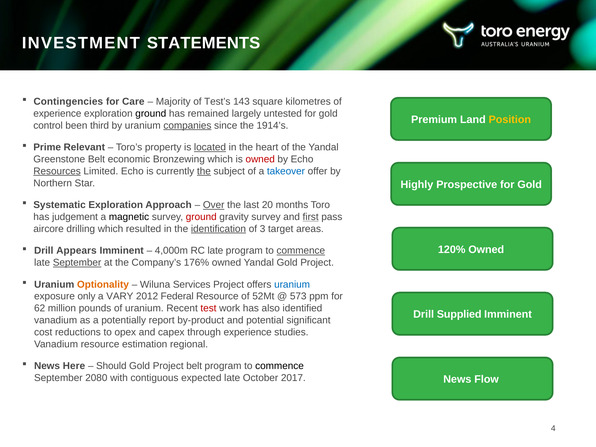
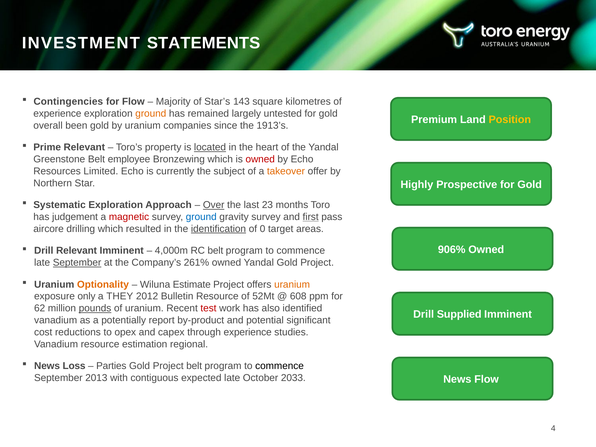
for Care: Care -> Flow (133, 102)
Test’s: Test’s -> Star’s (217, 102)
ground colour: black -> orange (151, 114)
control: control -> overall (48, 125)
been third: third -> gold (100, 125)
companies underline: present -> none (187, 125)
1914’s: 1914’s -> 1913’s (272, 125)
economic: economic -> employee (129, 159)
Resources underline: present -> none (57, 171)
the underline: present -> none (204, 171)
takeover colour: blue -> orange (286, 171)
20: 20 -> 23 (267, 205)
magnetic colour: black -> red (129, 217)
ground colour: red -> blue (201, 217)
3: 3 -> 0 (263, 229)
120%: 120% -> 906% (452, 250)
Drill Appears: Appears -> Relevant (77, 251)
RC late: late -> belt (215, 251)
commence underline: present -> none (301, 251)
176%: 176% -> 261% (196, 263)
Services: Services -> Estimate (192, 284)
uranium colour: blue -> orange (292, 284)
VARY: VARY -> THEY (120, 296)
Federal: Federal -> Bulletin (177, 296)
573: 573 -> 608 (298, 296)
pounds underline: none -> present (95, 308)
Here: Here -> Loss (74, 366)
Should: Should -> Parties (111, 366)
2080: 2080 -> 2013 (96, 378)
2017: 2017 -> 2033 (293, 378)
